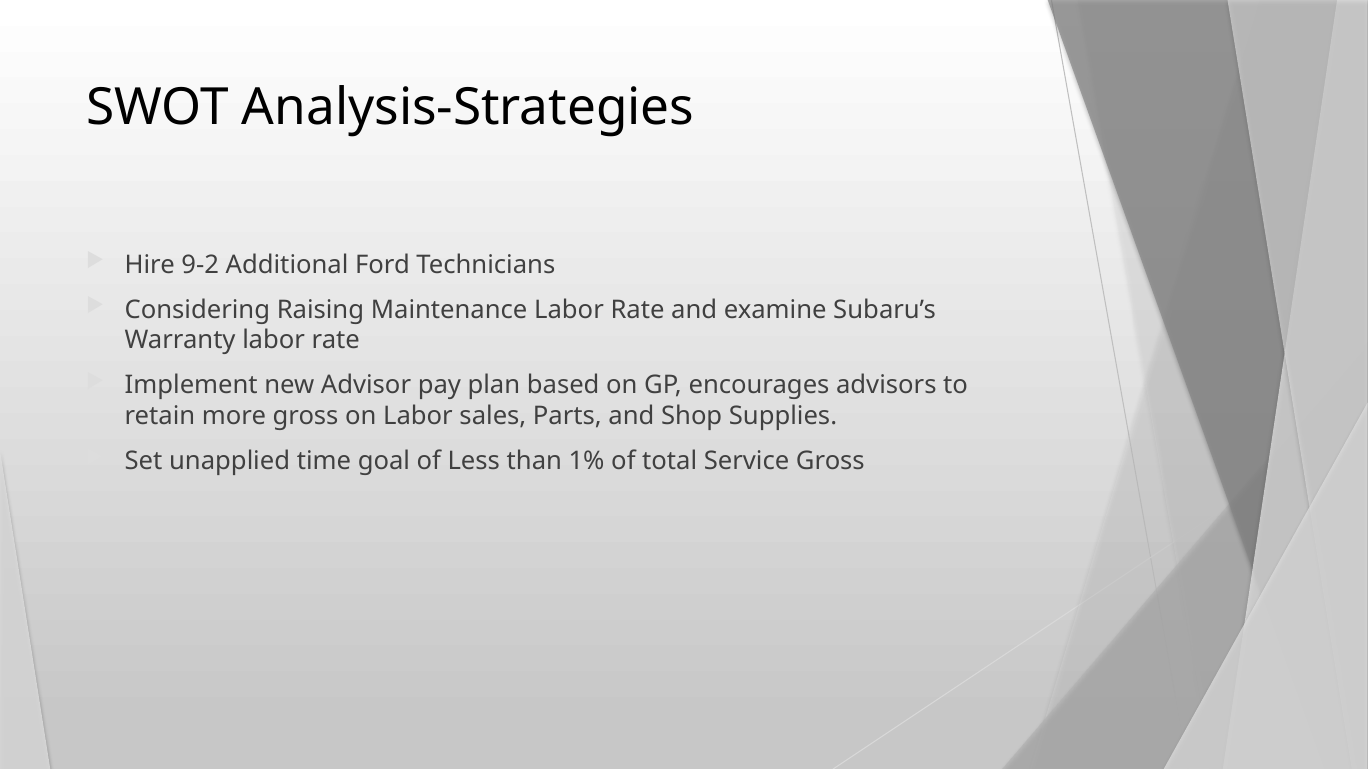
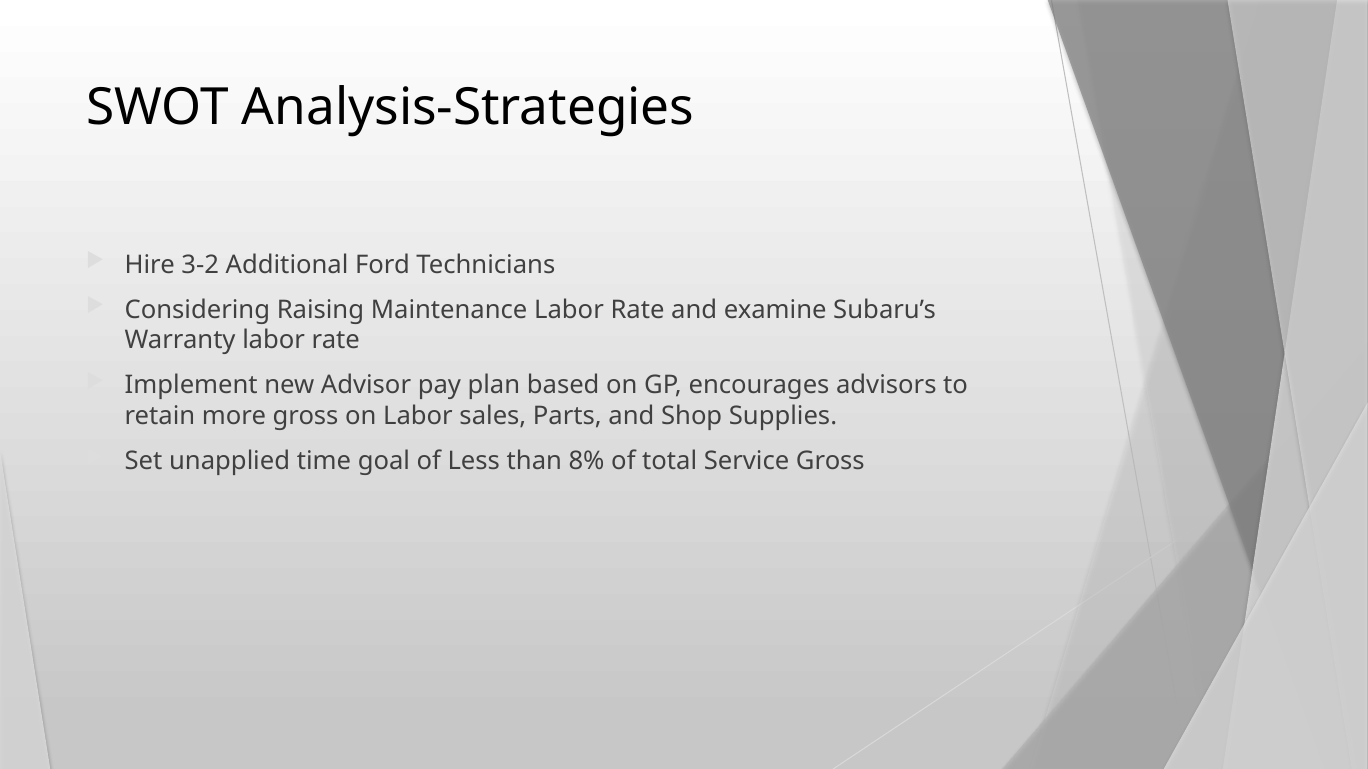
9-2: 9-2 -> 3-2 (200, 265)
1%: 1% -> 8% (587, 461)
